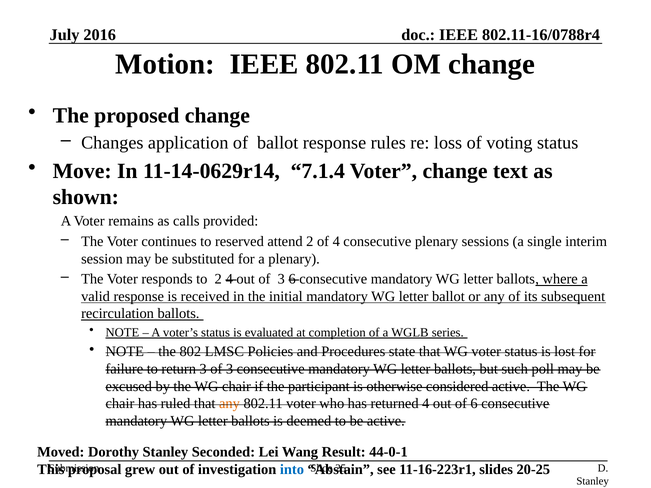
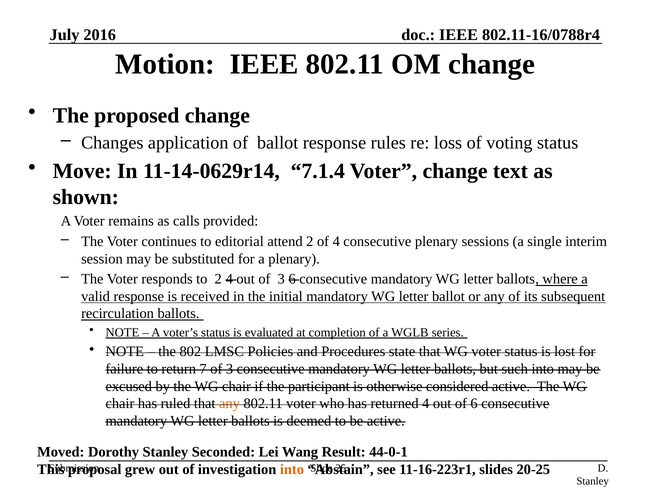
reserved: reserved -> editorial (239, 242)
return 3: 3 -> 7 (203, 369)
such poll: poll -> into (543, 369)
into colour: blue -> orange (292, 470)
